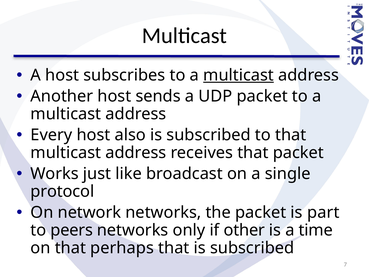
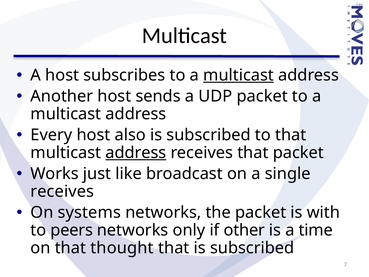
address underline: none -> present (136, 153)
protocol: protocol -> receives (62, 191)
network: network -> systems (89, 212)
part: part -> with (323, 212)
perhaps: perhaps -> thought (122, 248)
